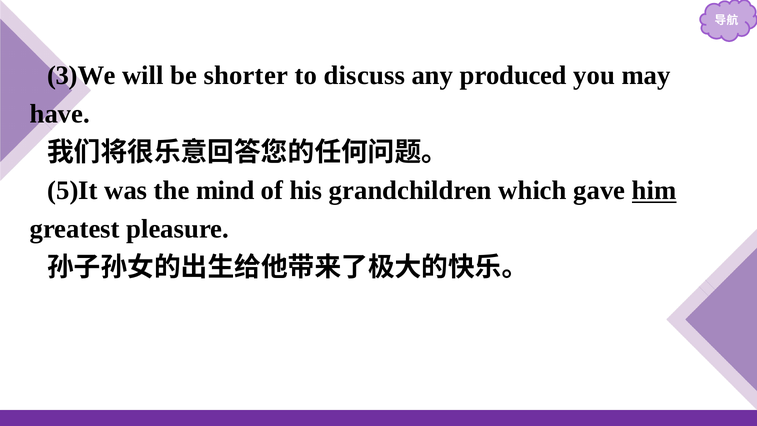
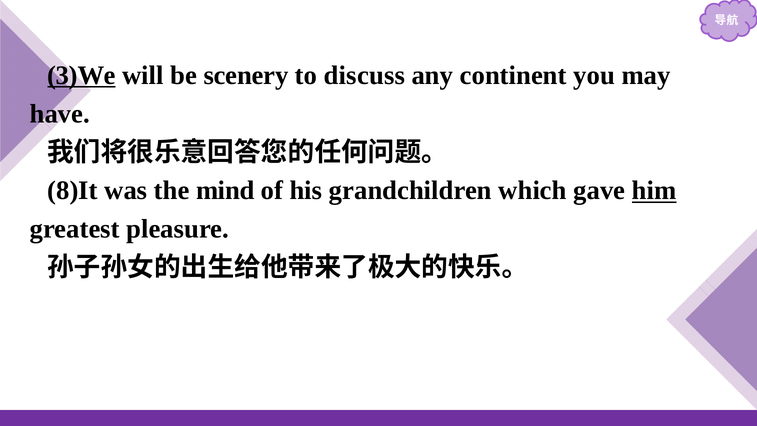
3)We underline: none -> present (81, 75)
shorter: shorter -> scenery (246, 75)
produced: produced -> continent (513, 75)
5)It: 5)It -> 8)It (72, 191)
